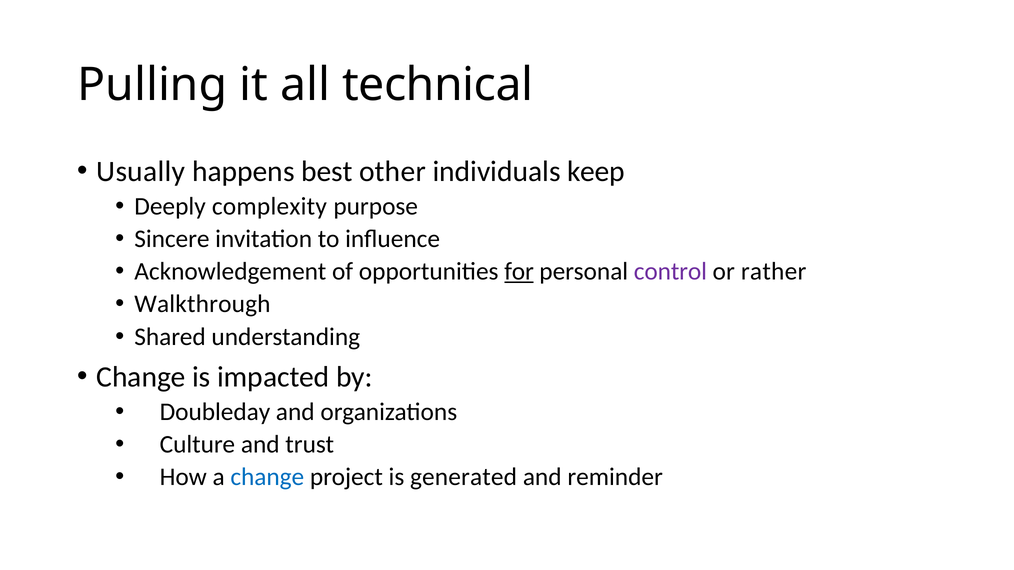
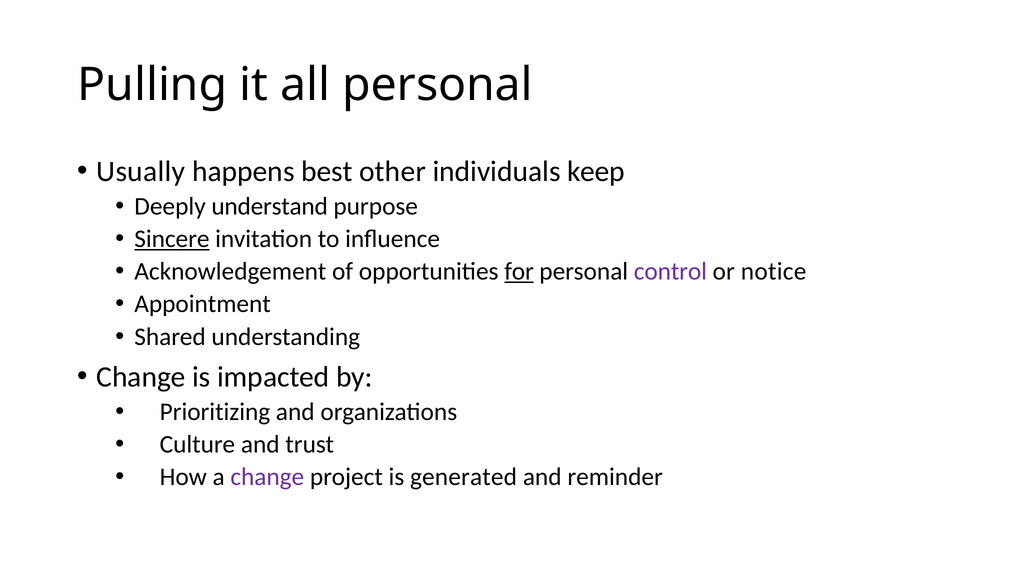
all technical: technical -> personal (438, 85)
complexity: complexity -> understand (270, 206)
Sincere underline: none -> present (172, 239)
rather: rather -> notice (774, 272)
Walkthrough: Walkthrough -> Appointment (203, 304)
Doubleday: Doubleday -> Prioritizing (215, 412)
change colour: blue -> purple (267, 477)
